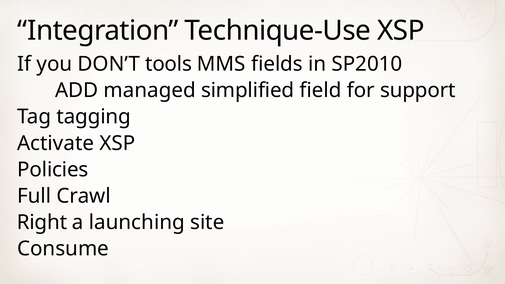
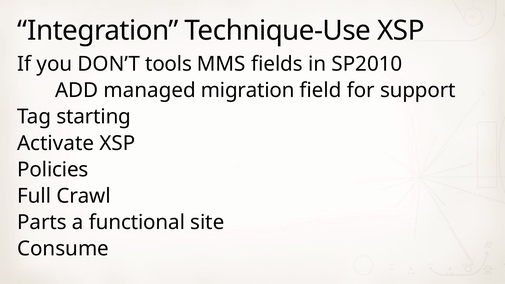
simplified: simplified -> migration (248, 90)
tagging: tagging -> starting (94, 117)
Right: Right -> Parts (42, 222)
launching: launching -> functional (137, 222)
